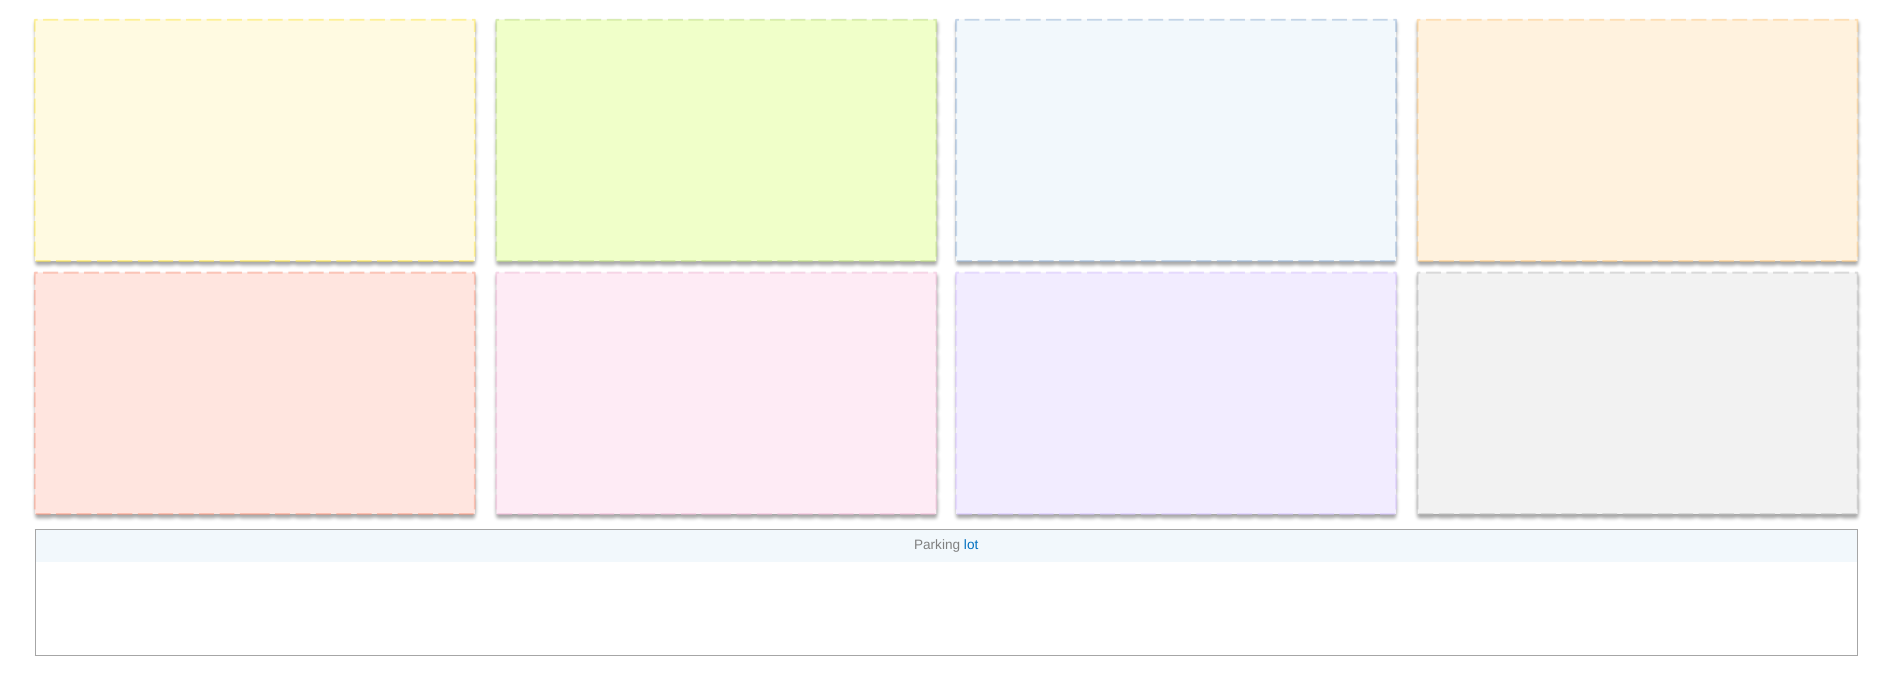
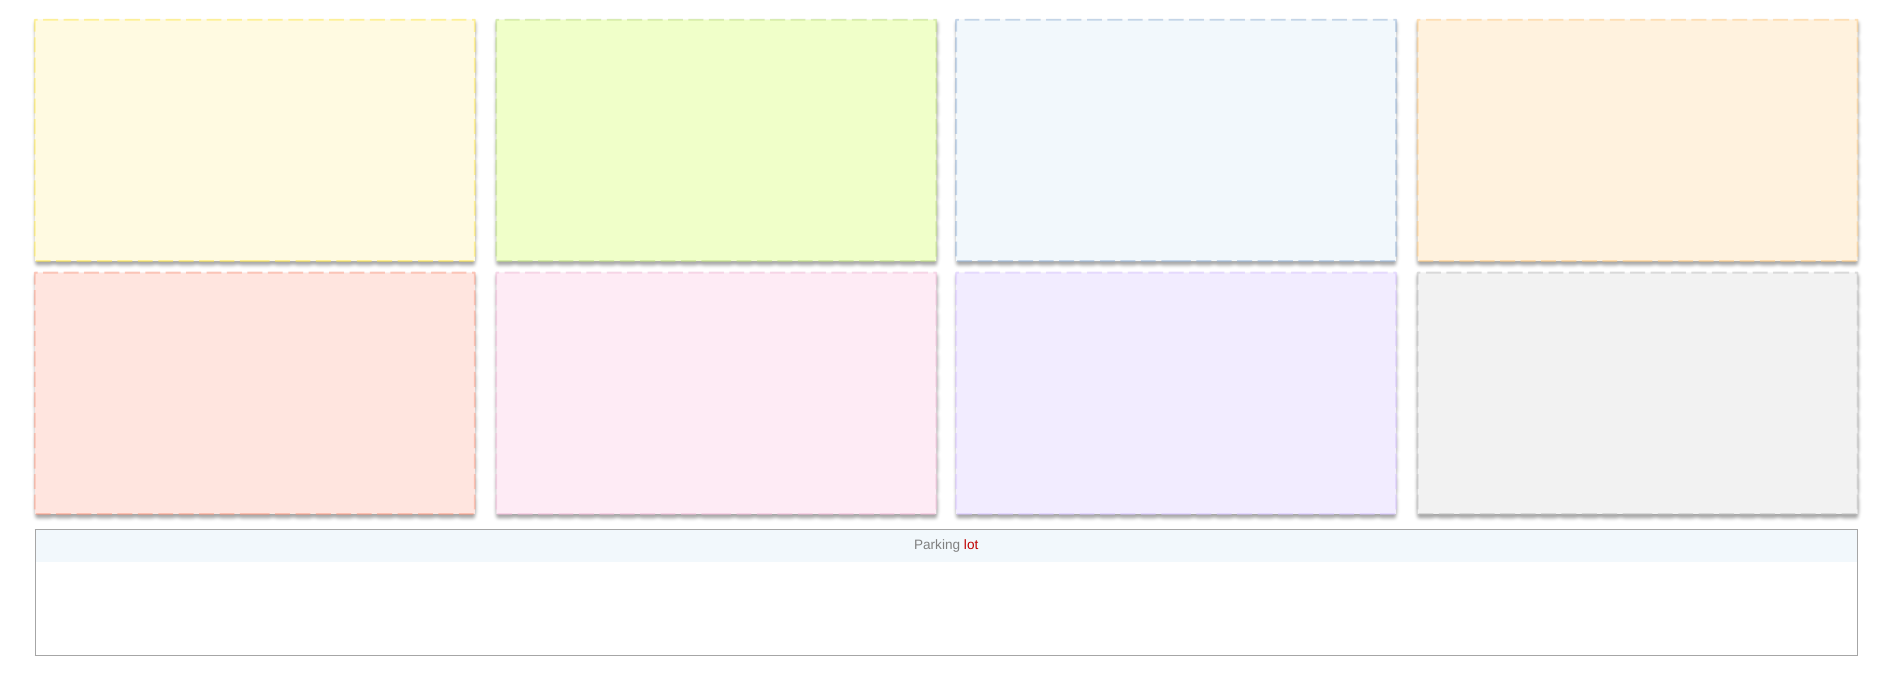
lot colour: blue -> red (971, 544)
